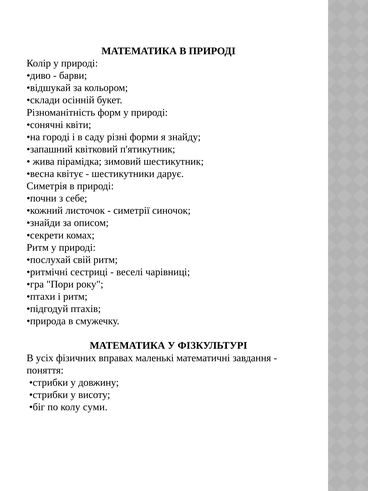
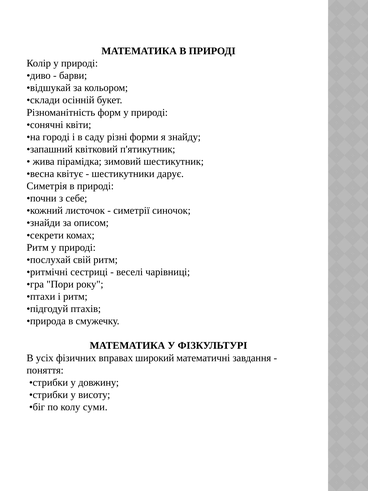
маленькі: маленькі -> широкий (155, 358)
